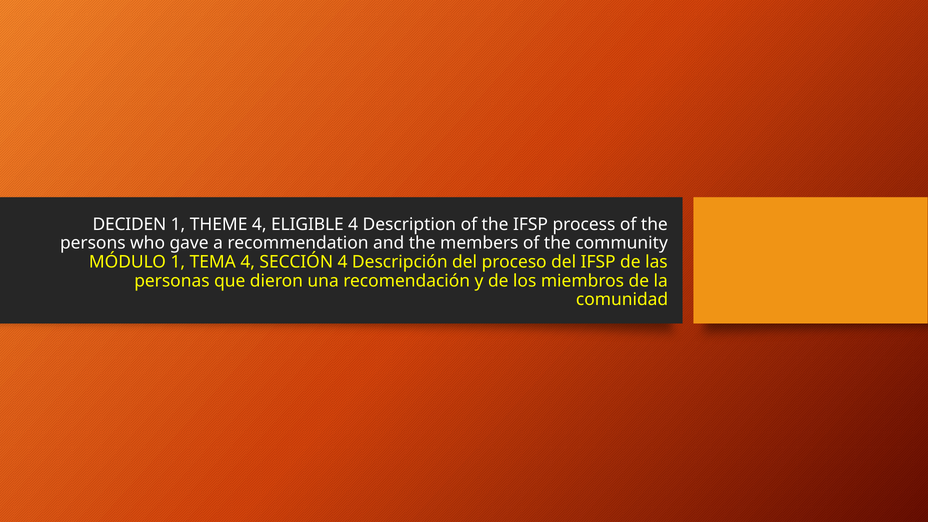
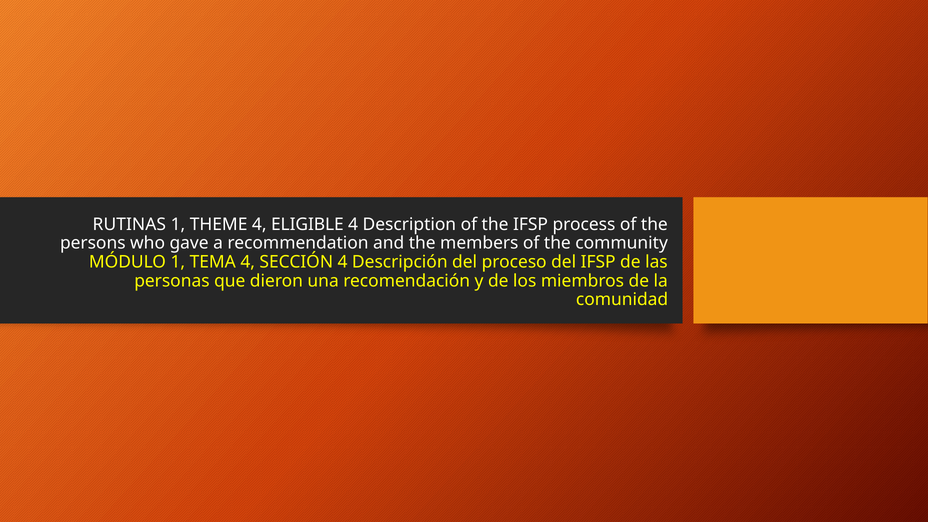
DECIDEN: DECIDEN -> RUTINAS (129, 224)
